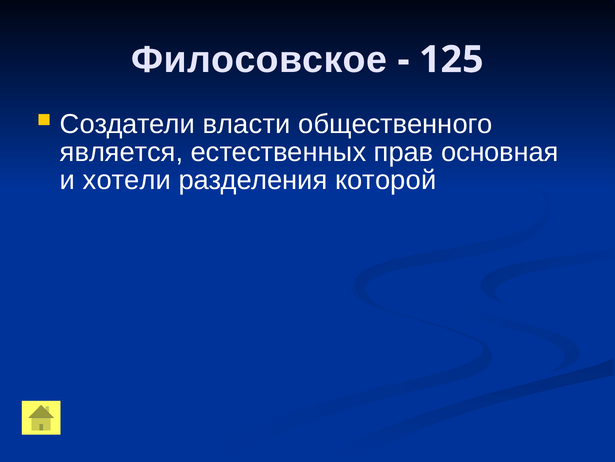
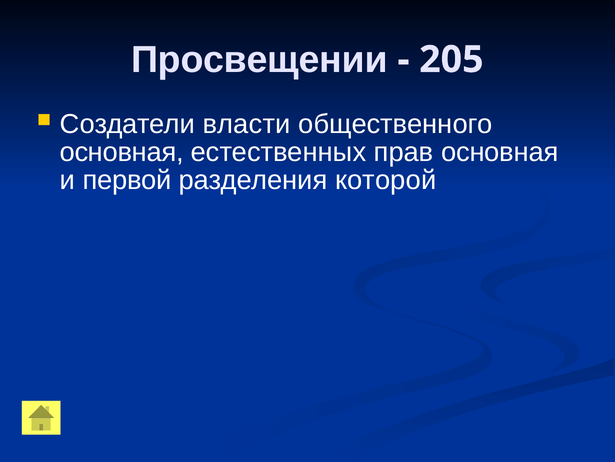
Филосовское: Филосовское -> Просвещении (259, 60)
125: 125 -> 205 (451, 60)
является: является -> основная (122, 152)
хотели: хотели -> первой (127, 180)
